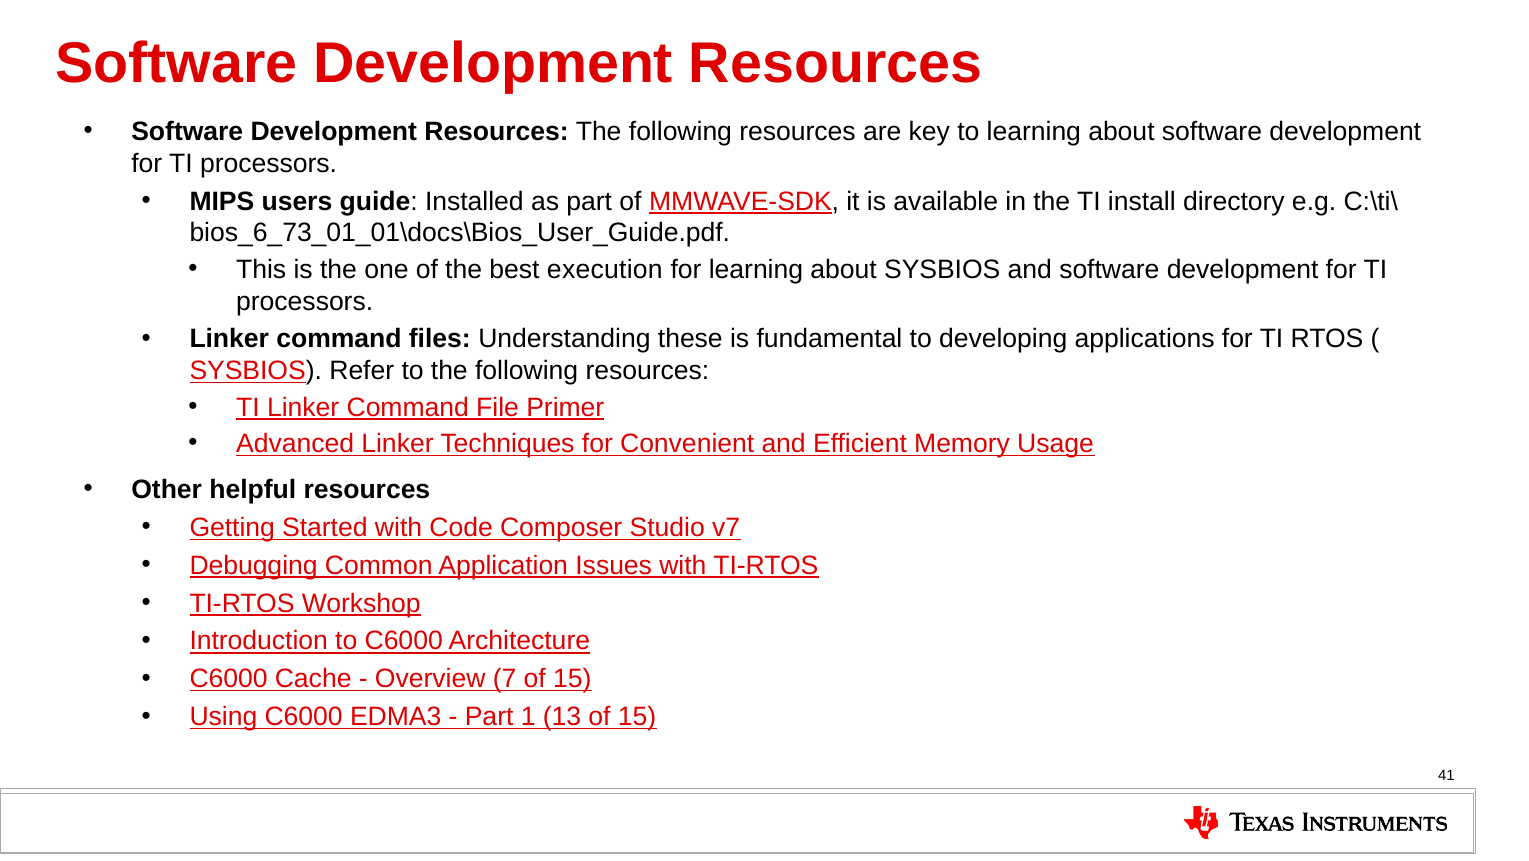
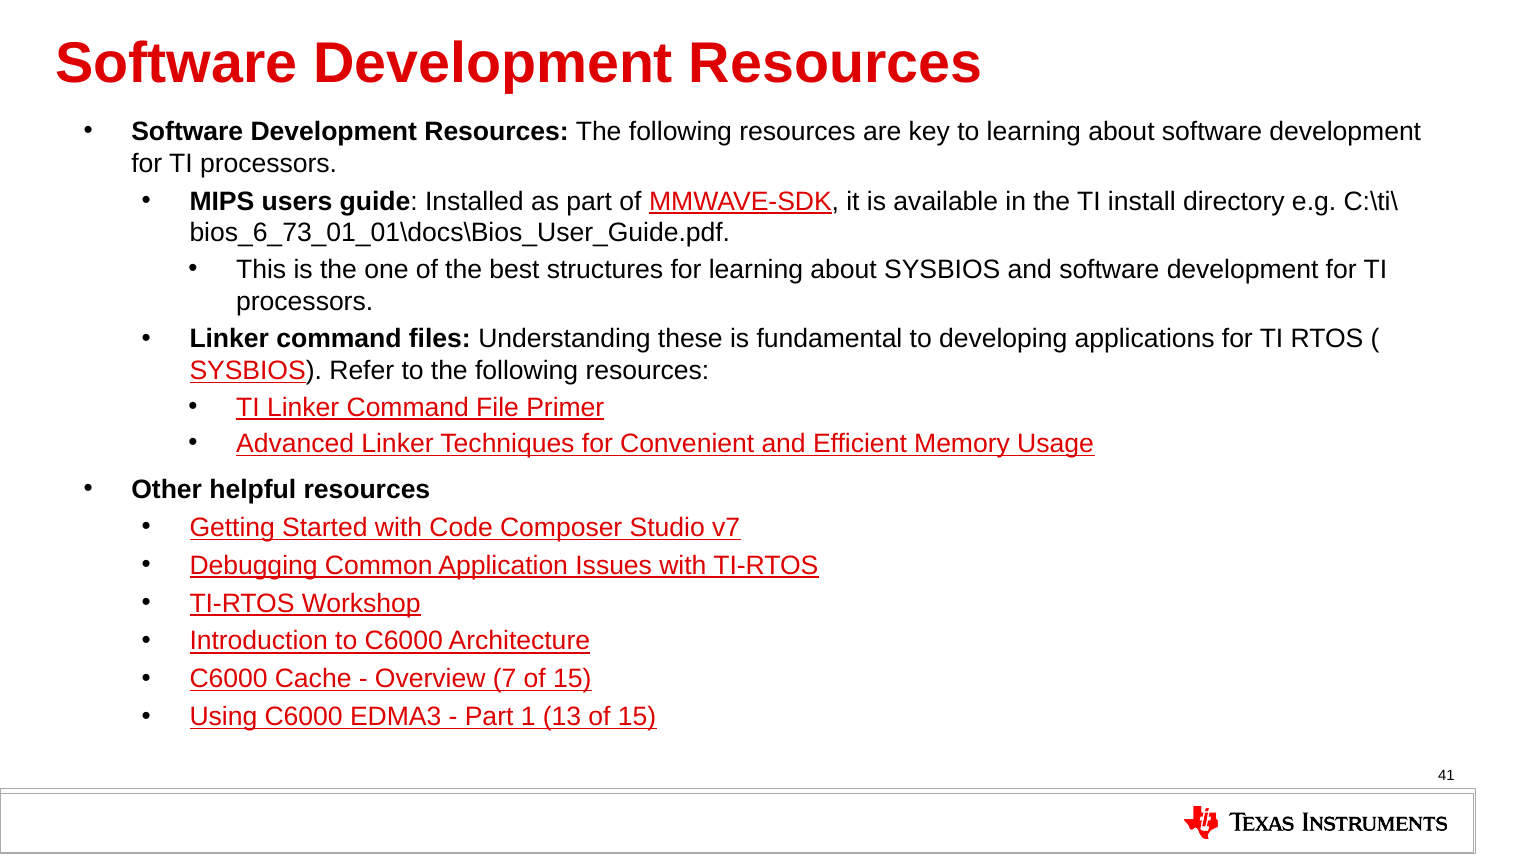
execution: execution -> structures (605, 269)
